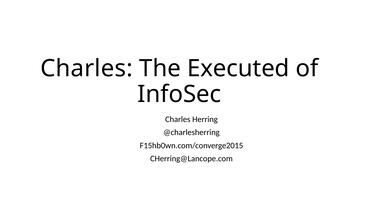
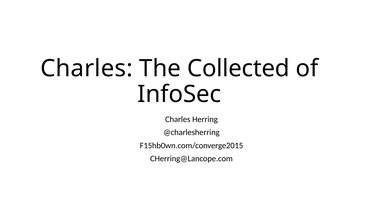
Executed: Executed -> Collected (238, 68)
